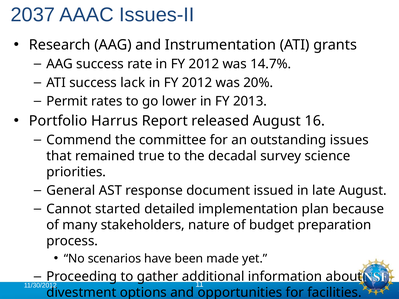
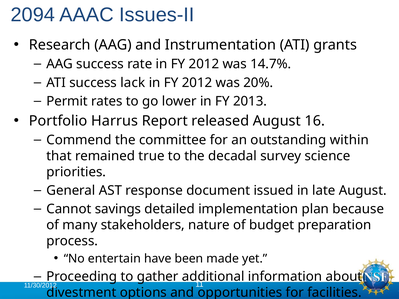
2037: 2037 -> 2094 (33, 15)
issues: issues -> within (349, 140)
started: started -> savings (118, 209)
scenarios: scenarios -> entertain (114, 259)
